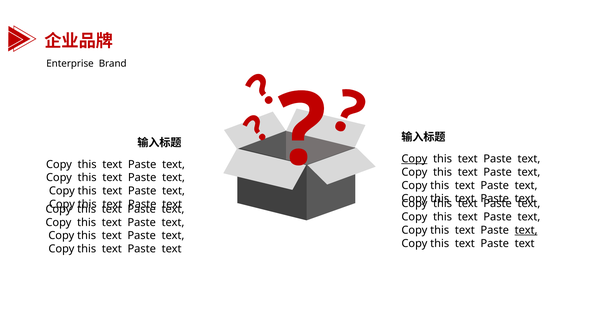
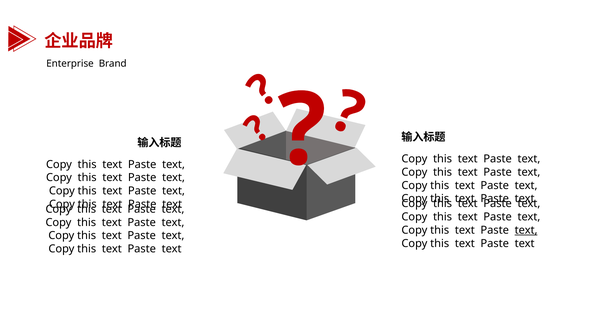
Copy underline: present -> none (414, 159)
